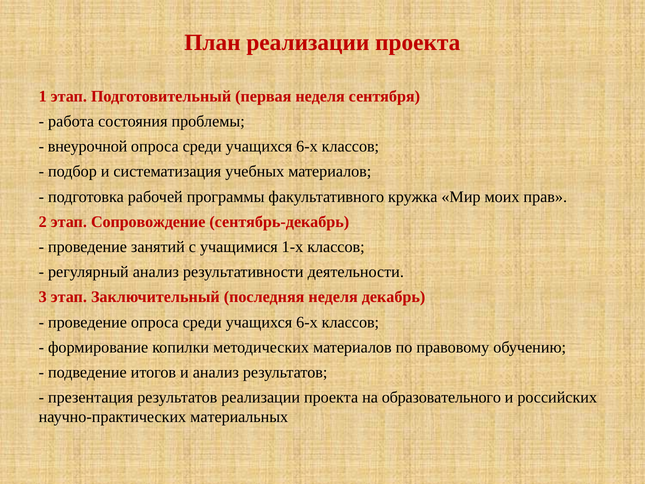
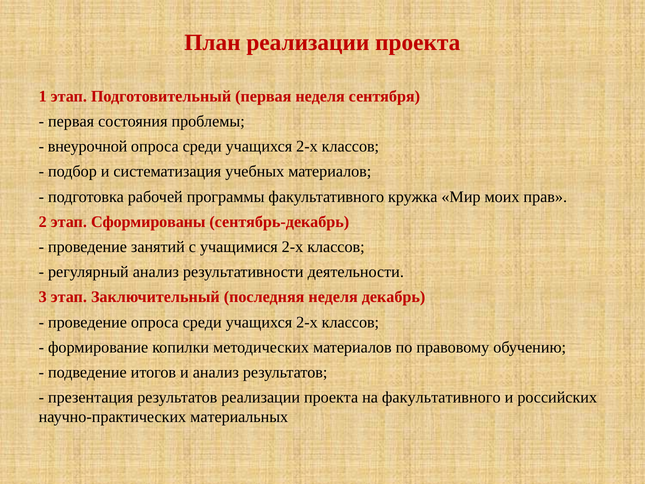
работа: работа -> первая (71, 121)
6-х: 6-х -> 2-х (307, 146)
Сопровождение: Сопровождение -> Сформированы (148, 222)
учащимися 1-х: 1-х -> 2-х (292, 247)
6-х: 6-х -> 2-х (307, 322)
на образовательного: образовательного -> факультативного (441, 397)
